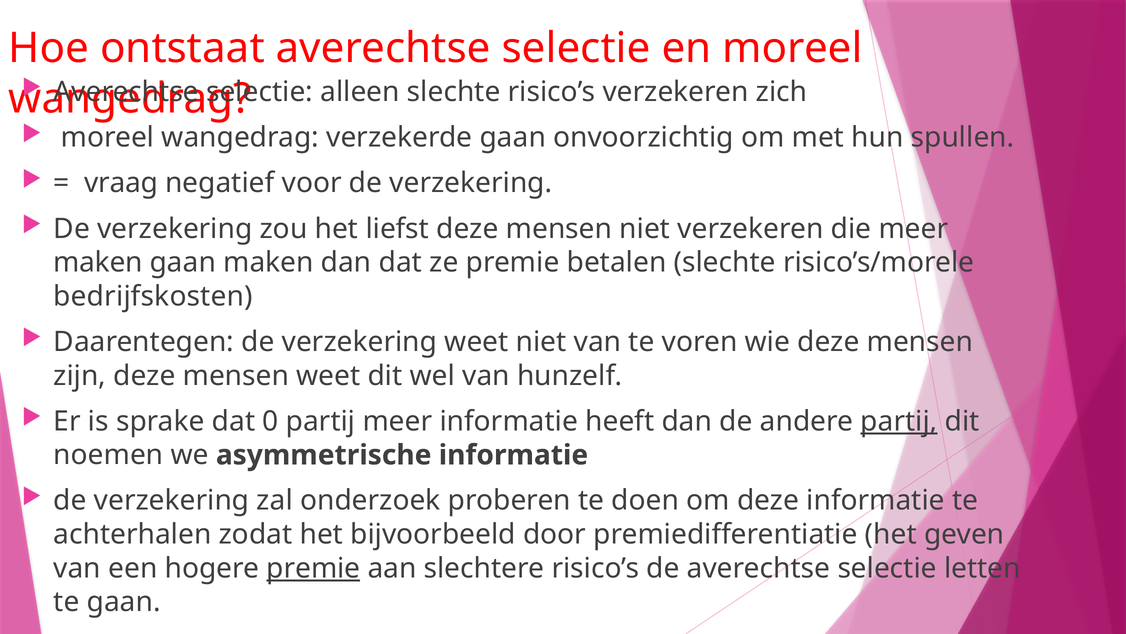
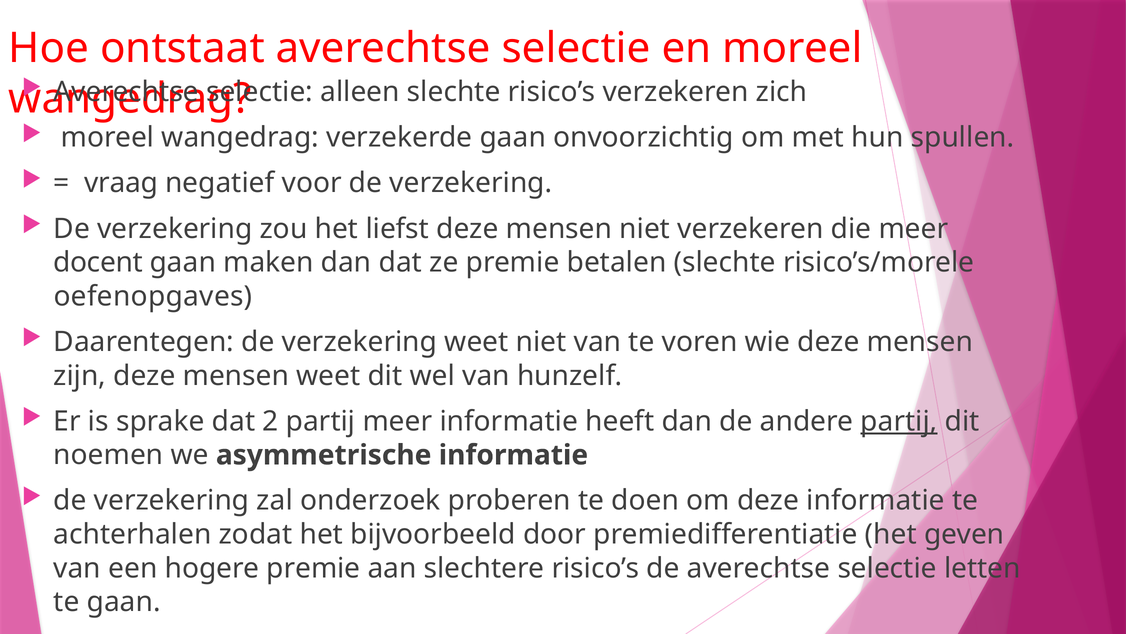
maken: maken -> docent (98, 262)
bedrijfskosten: bedrijfskosten -> oefenopgaves (153, 296)
0: 0 -> 2 (270, 421)
premie underline: present -> none (313, 568)
